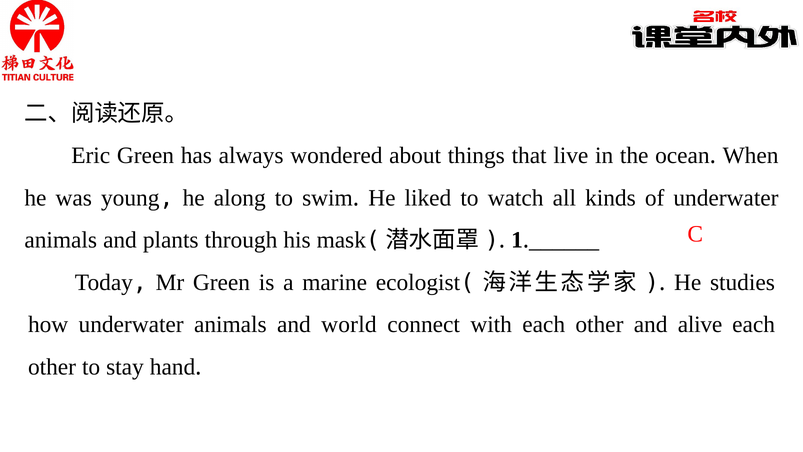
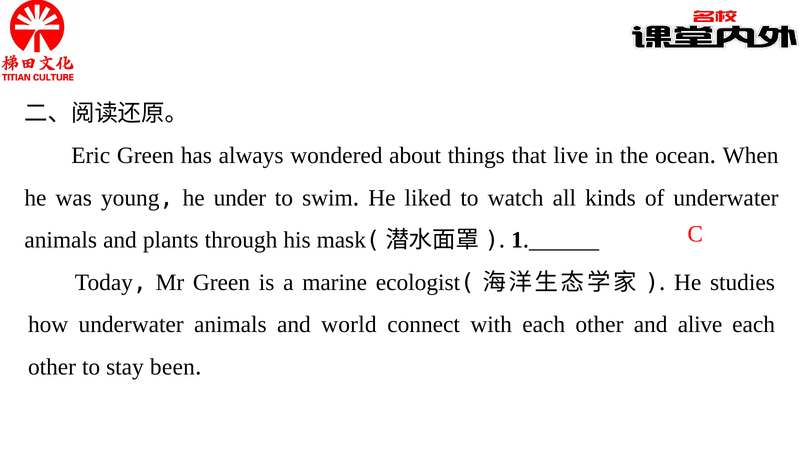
along: along -> under (240, 198)
hand: hand -> been (172, 367)
